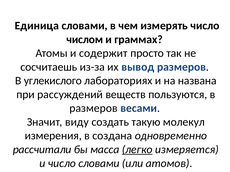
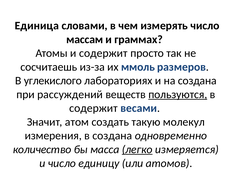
числом: числом -> массам (85, 40)
вывод: вывод -> ммоль (138, 67)
на названа: названа -> создана (197, 81)
пользуются underline: none -> present (178, 95)
размеров: размеров -> содержит (94, 109)
виду: виду -> атом (77, 122)
рассчитали: рассчитали -> количество (42, 150)
число словами: словами -> единицу (99, 164)
